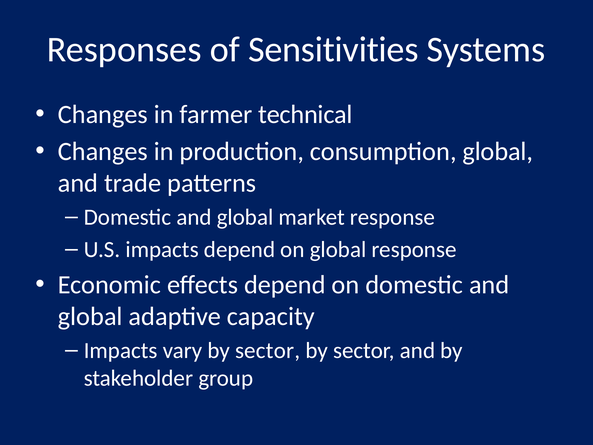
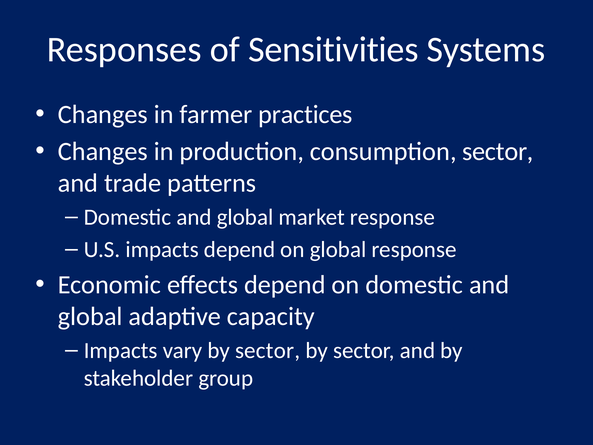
technical: technical -> practices (305, 115)
consumption global: global -> sector (498, 151)
